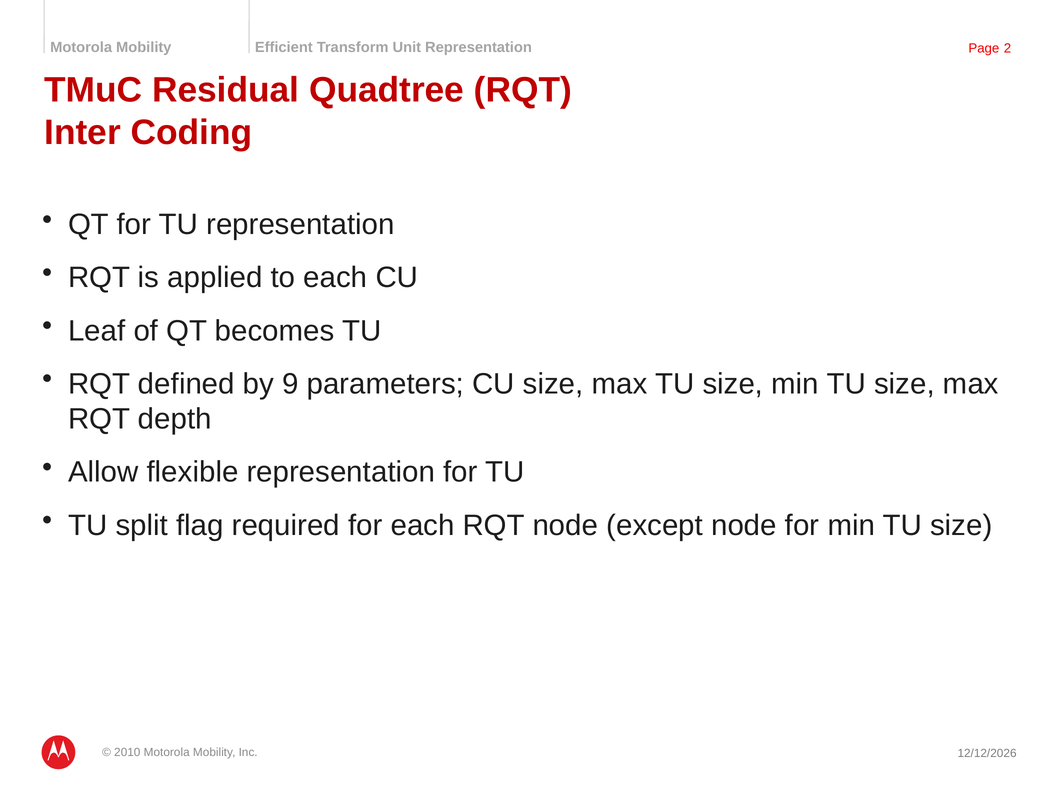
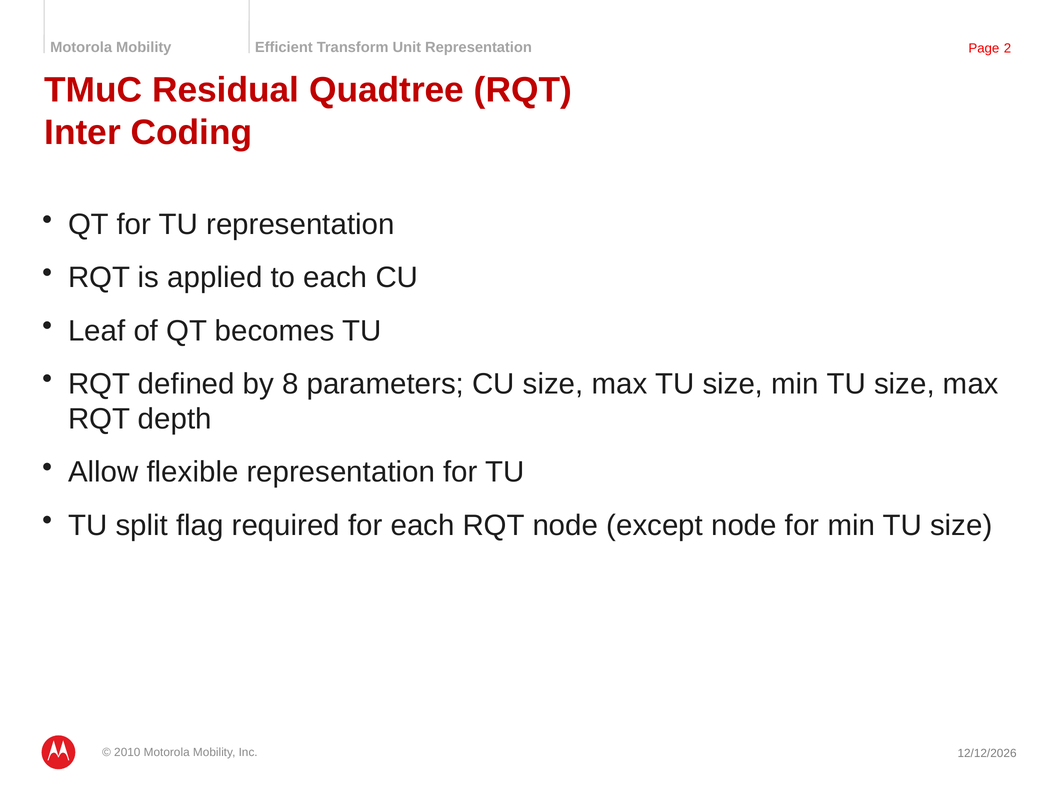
9: 9 -> 8 (290, 384)
